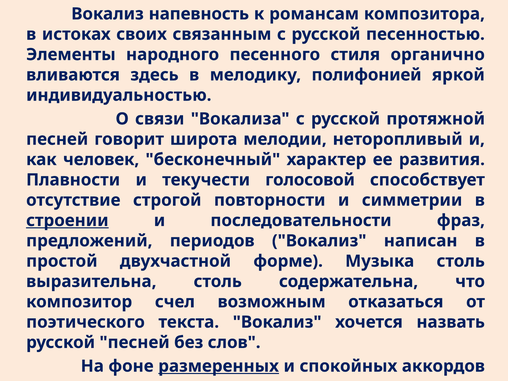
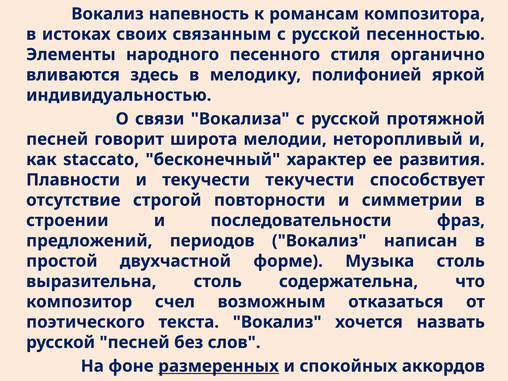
человек: человек -> staccato (101, 160)
текучести голосовой: голосовой -> текучести (310, 180)
строении underline: present -> none (67, 220)
